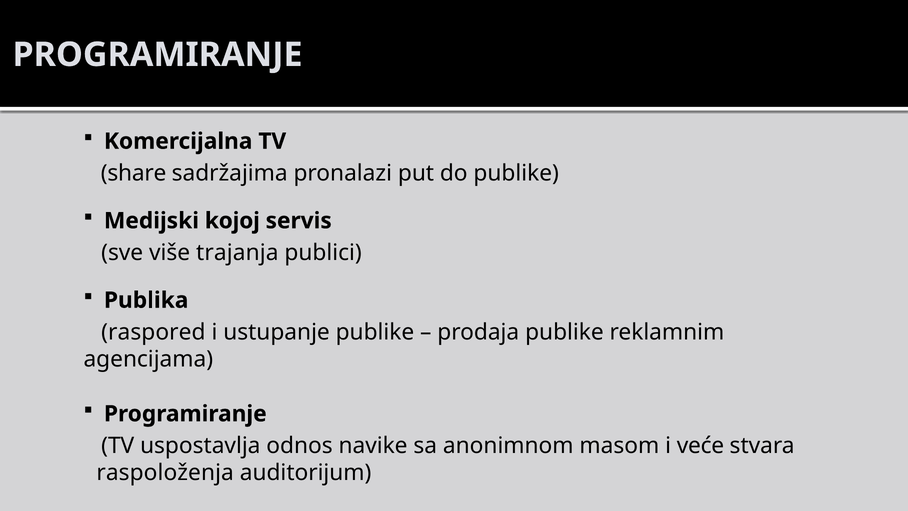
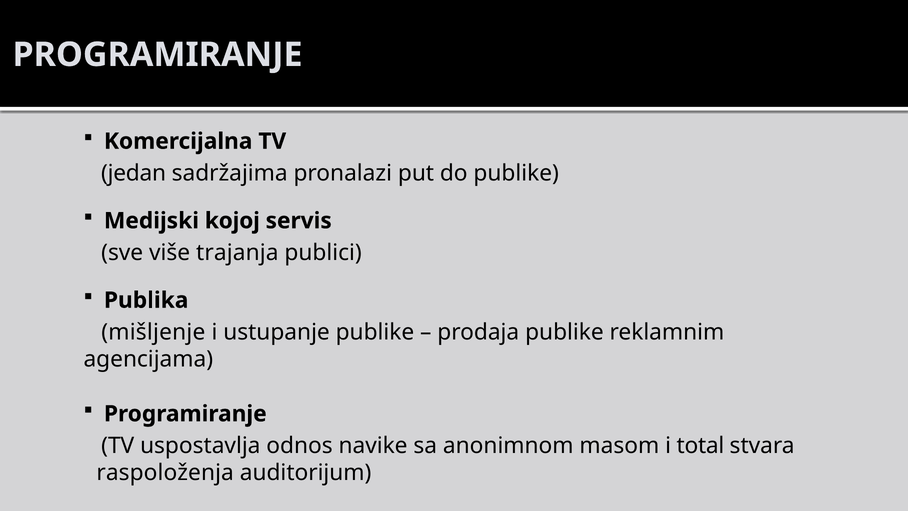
share: share -> jedan (134, 173)
raspored: raspored -> mišljenje (153, 332)
veće: veće -> total (700, 445)
